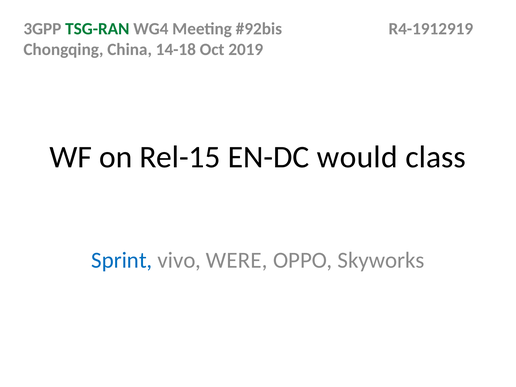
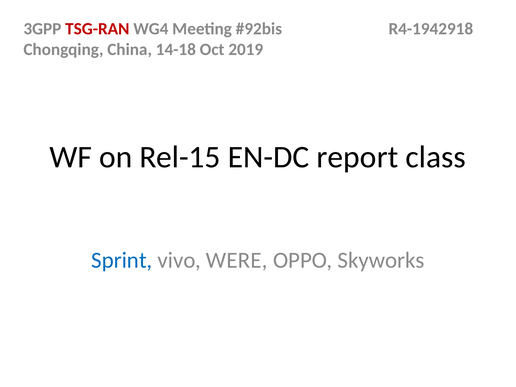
TSG-RAN colour: green -> red (97, 29)
R4-1912919: R4-1912919 -> R4-1942918 (431, 29)
would: would -> report (357, 157)
